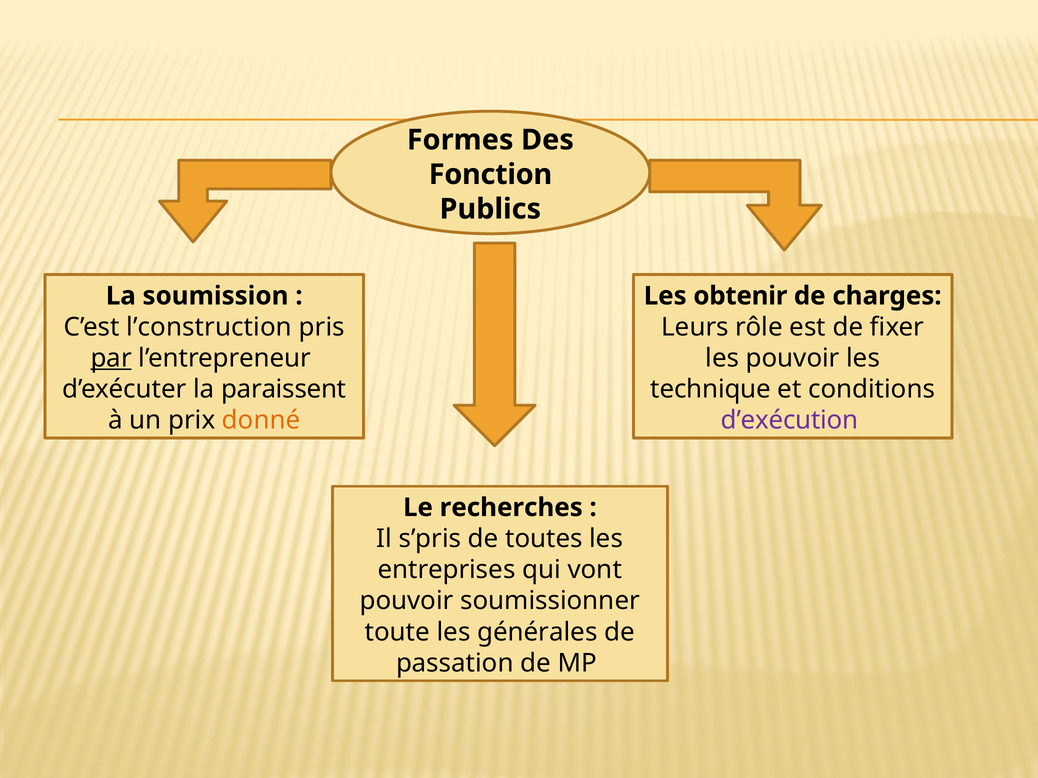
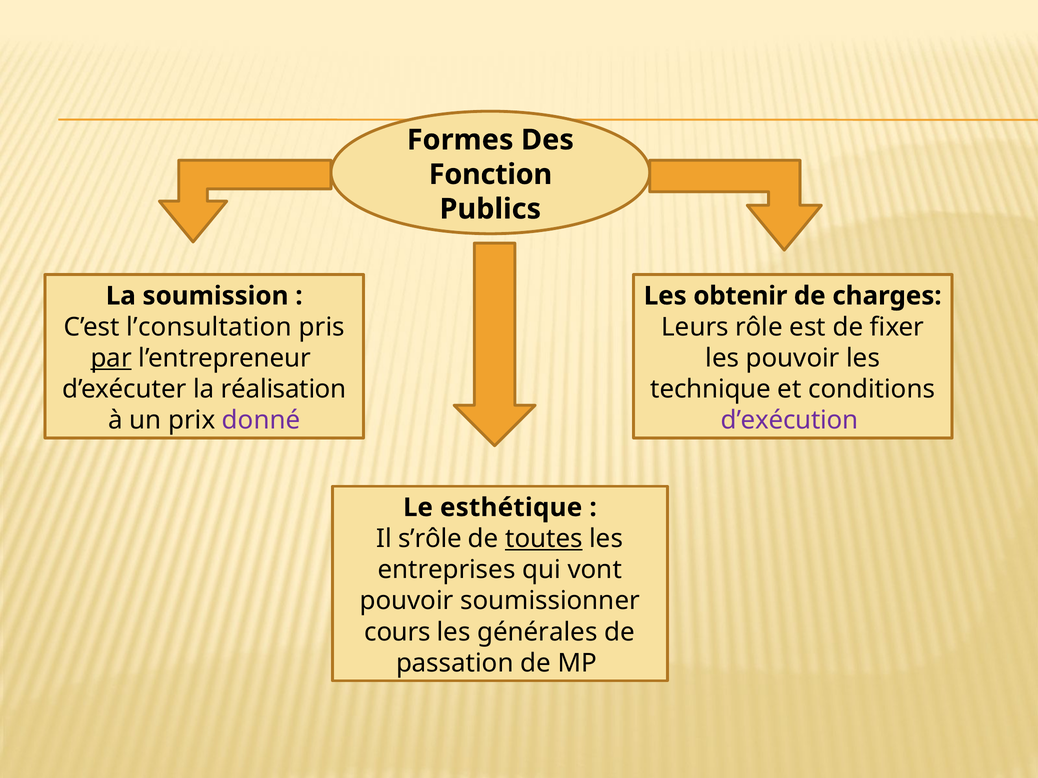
l’construction: l’construction -> l’consultation (209, 327)
paraissent: paraissent -> réalisation (284, 389)
donné colour: orange -> purple (261, 421)
recherches: recherches -> esthétique (511, 508)
s’pris: s’pris -> s’rôle (430, 539)
toutes underline: none -> present (544, 539)
toute: toute -> cours (398, 632)
